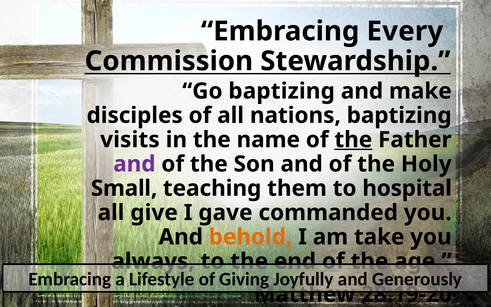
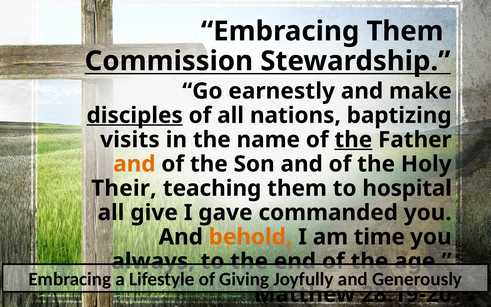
Embracing Every: Every -> Them (405, 31)
Go baptizing: baptizing -> earnestly (282, 91)
disciples underline: none -> present (135, 115)
and colour: purple -> orange (134, 164)
Small: Small -> Their (124, 188)
take: take -> time (379, 237)
